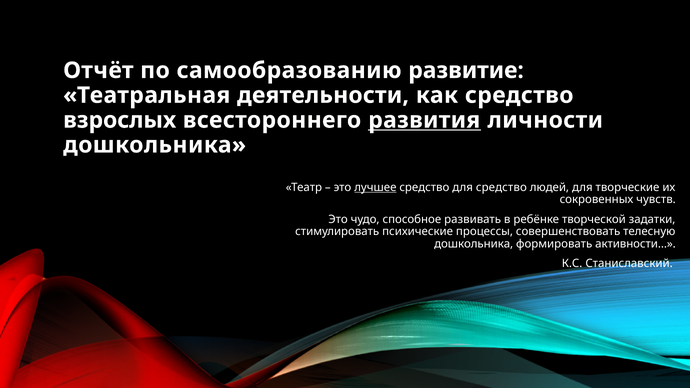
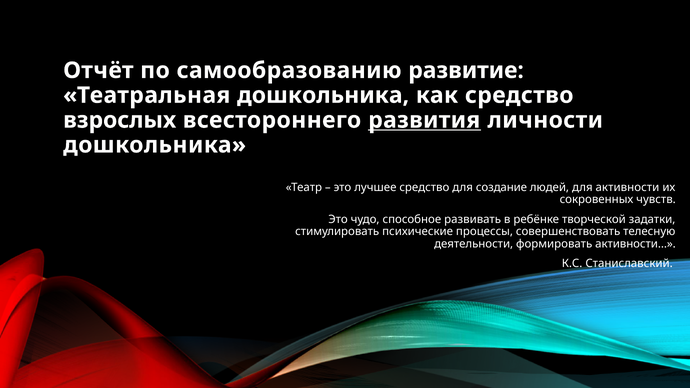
Театральная деятельности: деятельности -> дошкольника (323, 95)
лучшее underline: present -> none (375, 187)
для средство: средство -> создание (501, 187)
творческие: творческие -> активности (627, 187)
дошкольника: дошкольника -> деятельности (474, 244)
